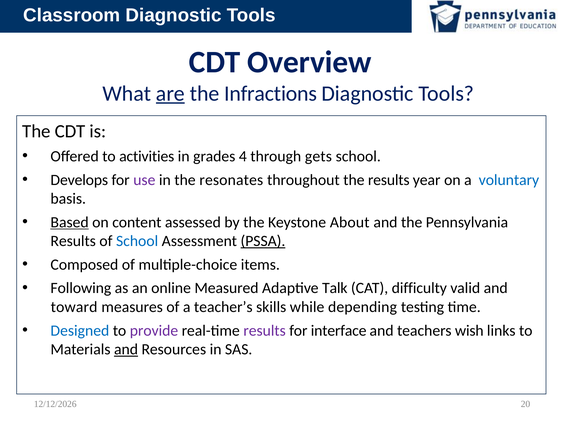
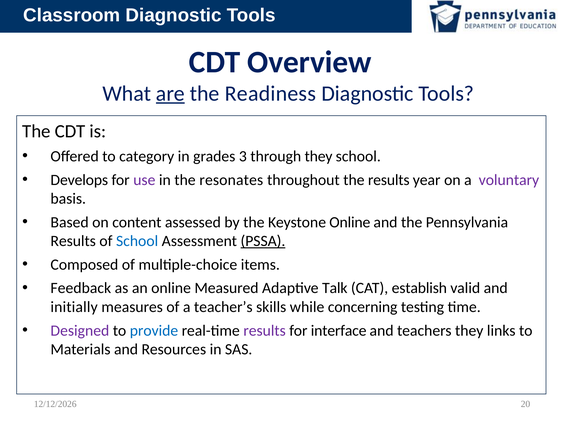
Infractions: Infractions -> Readiness (270, 94)
activities: activities -> category (147, 156)
4: 4 -> 3 (243, 156)
through gets: gets -> they (319, 156)
voluntary colour: blue -> purple (509, 180)
Based underline: present -> none (70, 222)
Keystone About: About -> Online (350, 222)
Following: Following -> Feedback (81, 288)
difficulty: difficulty -> establish (419, 288)
toward: toward -> initially (74, 307)
depending: depending -> concerning (363, 307)
Designed colour: blue -> purple (80, 331)
provide colour: purple -> blue (154, 331)
teachers wish: wish -> they (469, 331)
and underline: present -> none (126, 349)
